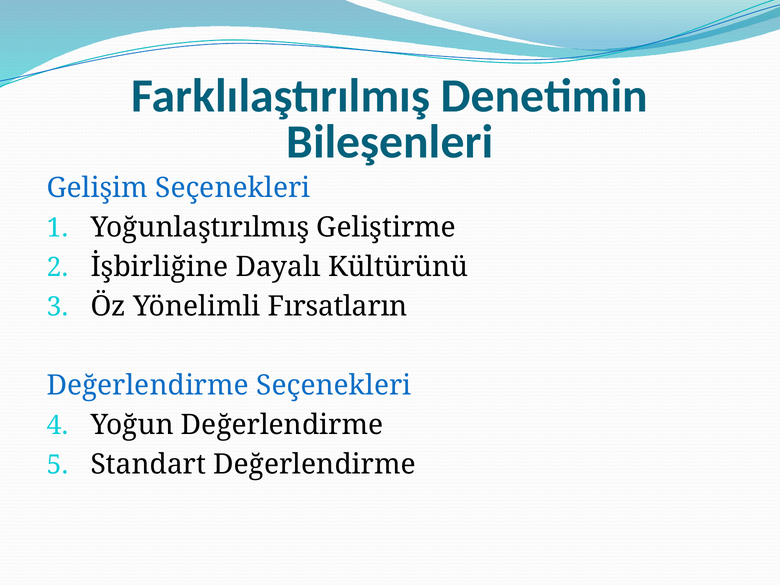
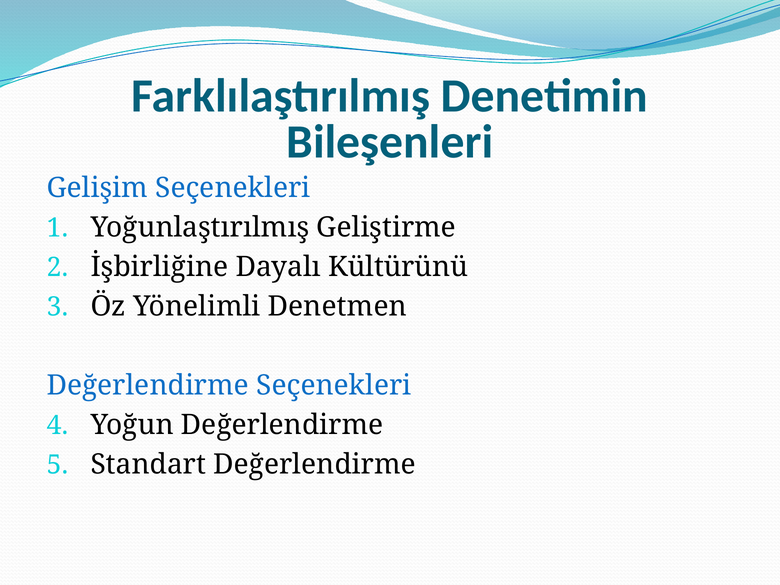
Fırsatların: Fırsatların -> Denetmen (337, 306)
